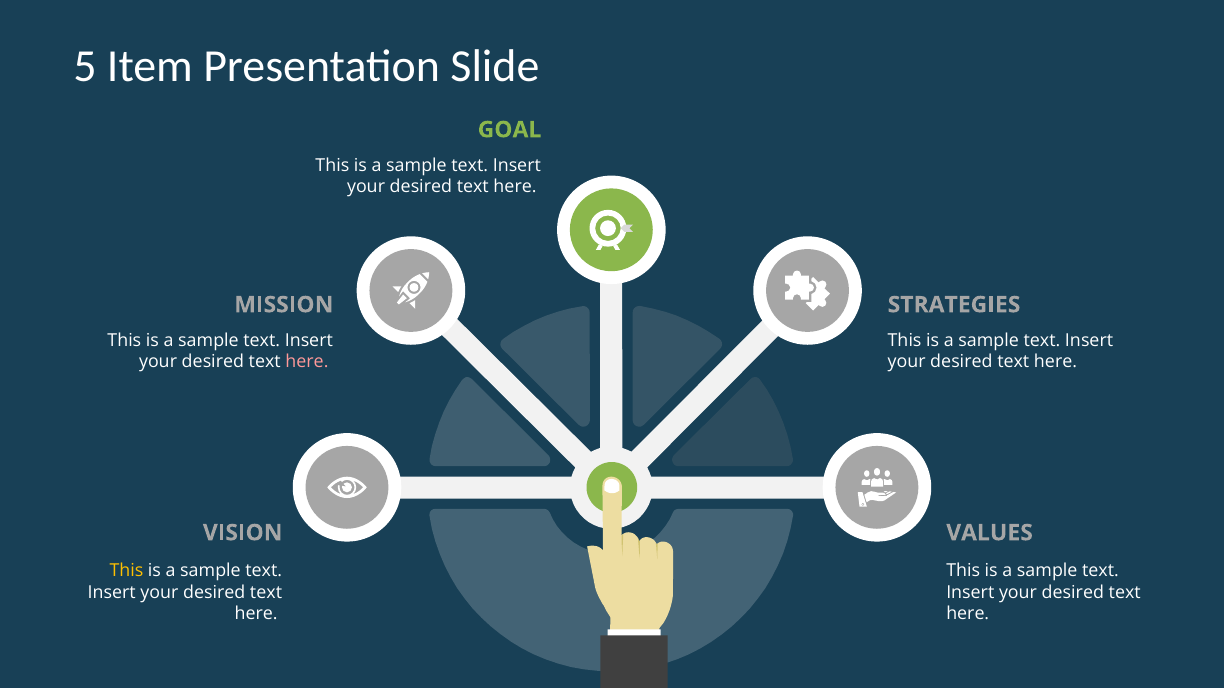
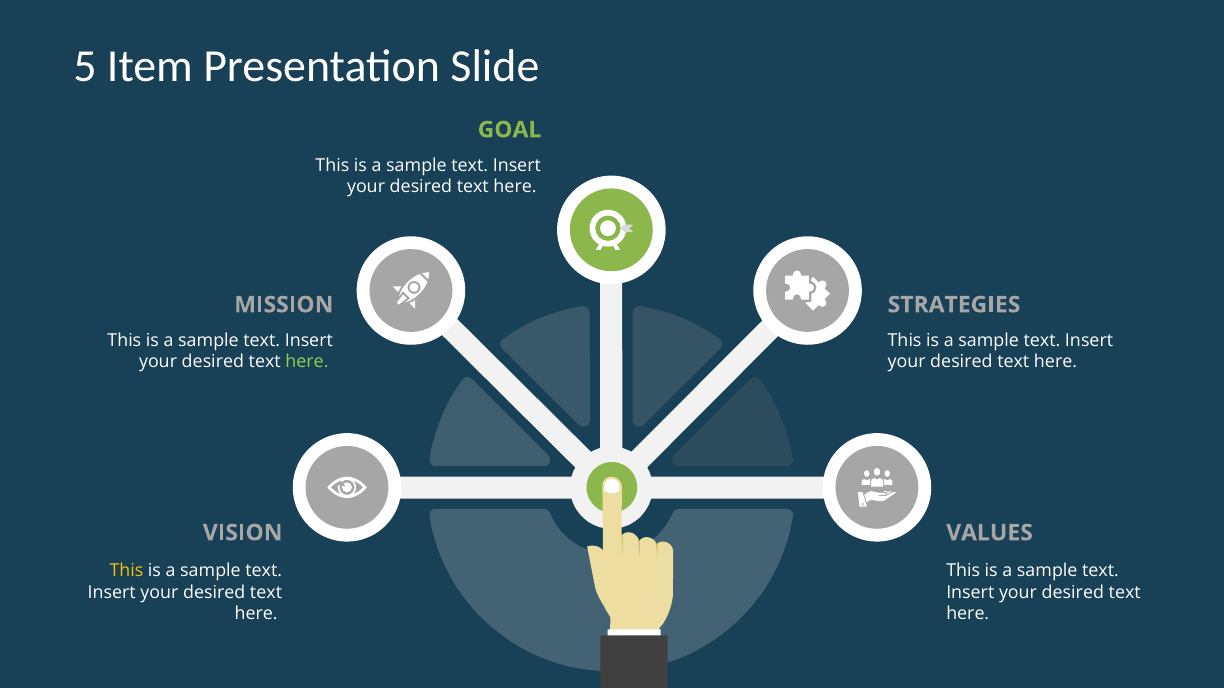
here colour: pink -> light green (307, 362)
